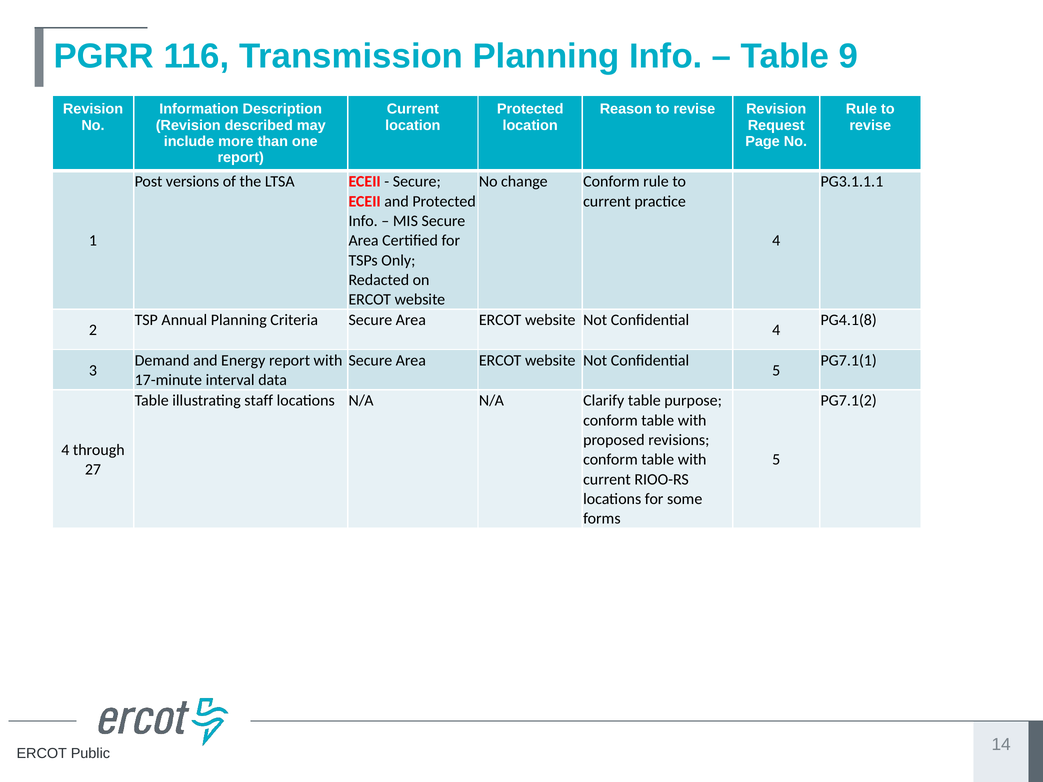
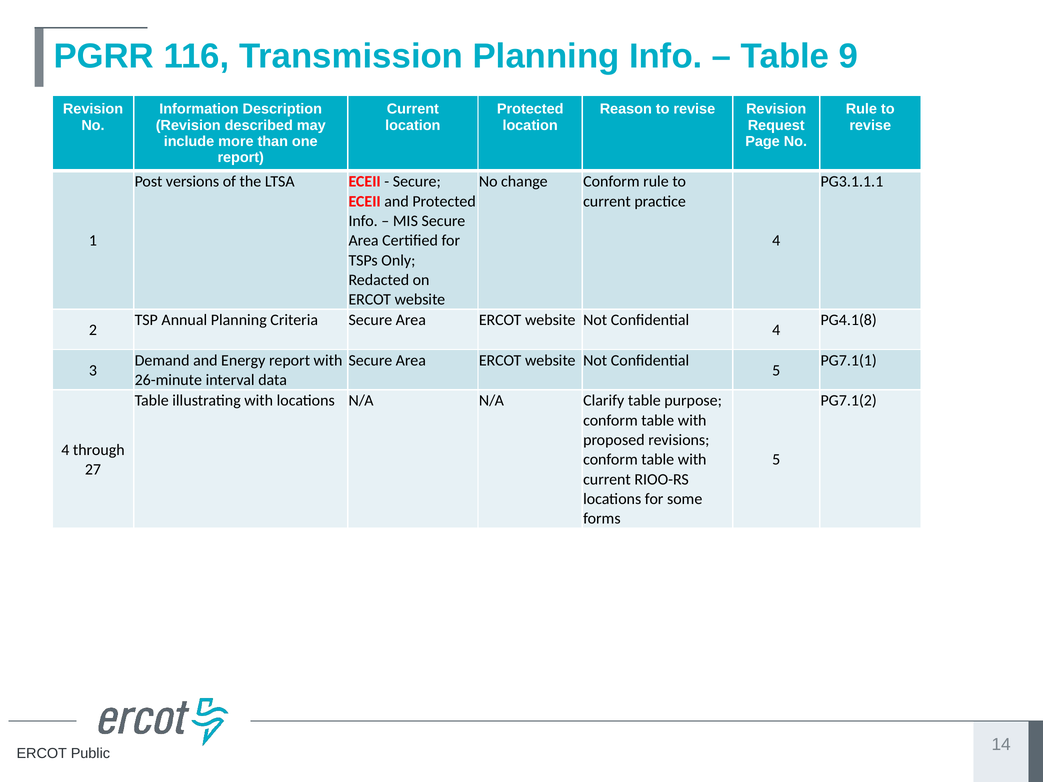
17-minute: 17-minute -> 26-minute (168, 380)
illustrating staff: staff -> with (259, 401)
